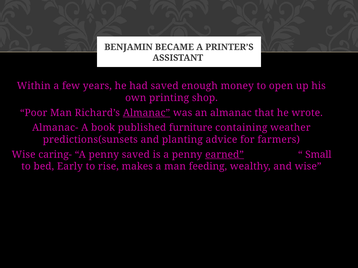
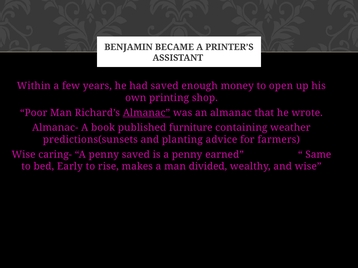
earned underline: present -> none (225, 155)
Small: Small -> Same (318, 155)
feeding: feeding -> divided (208, 167)
